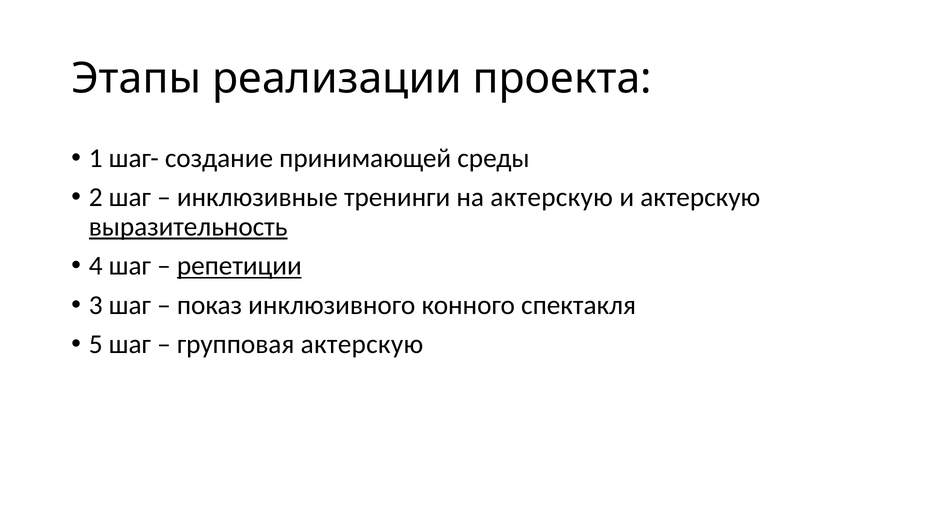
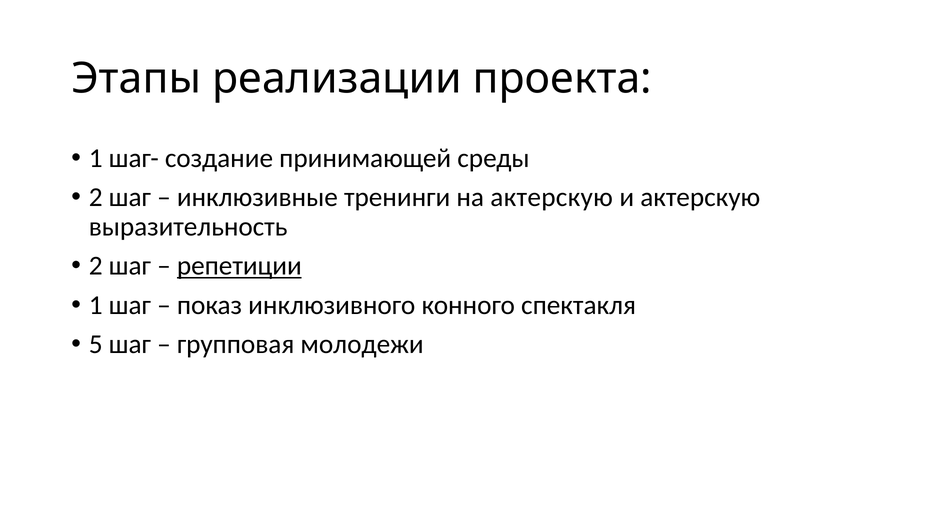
выразительность underline: present -> none (188, 227)
4: 4 -> 2 (96, 266)
3: 3 -> 1 (96, 305)
групповая актерскую: актерскую -> молодежи (362, 344)
